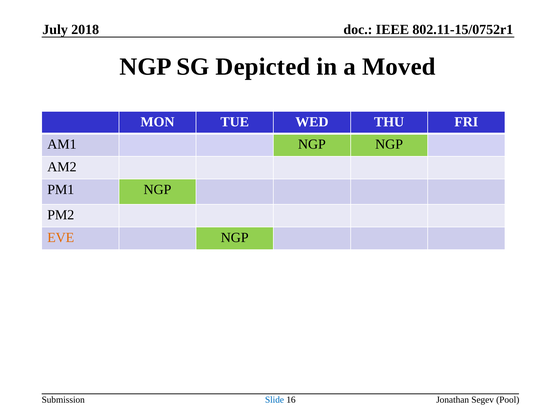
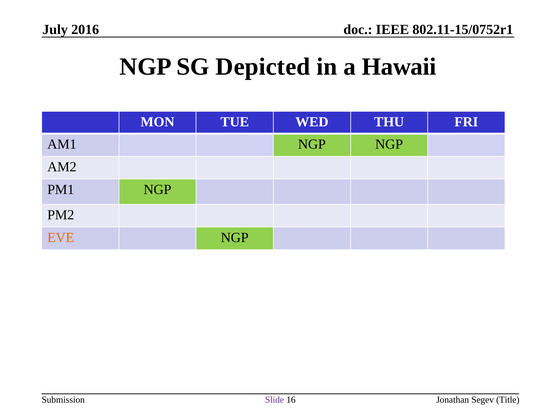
2018: 2018 -> 2016 (85, 30)
Moved: Moved -> Hawaii (399, 67)
Slide colour: blue -> purple (275, 400)
Pool: Pool -> Title (508, 400)
